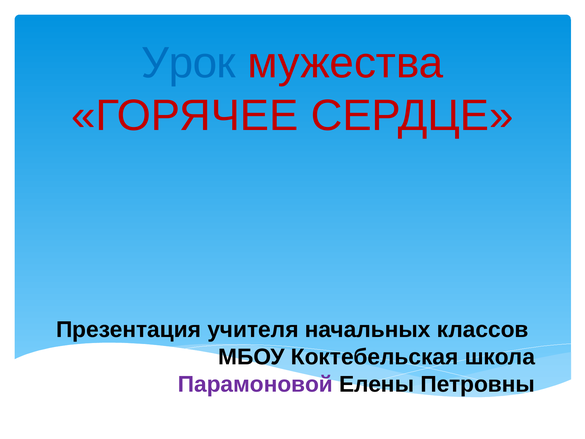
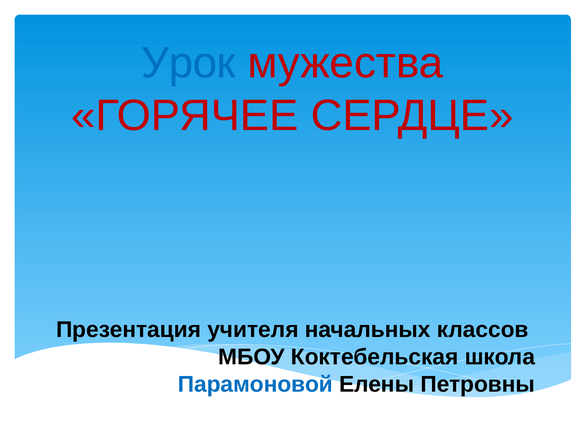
Парамоновой colour: purple -> blue (255, 384)
